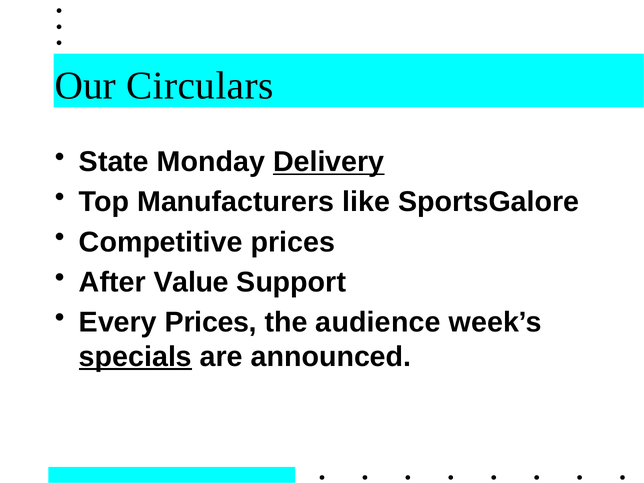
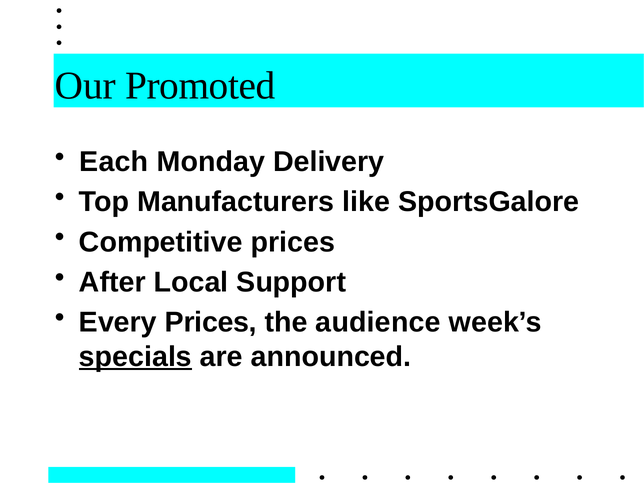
Circulars: Circulars -> Promoted (200, 86)
State: State -> Each (114, 162)
Delivery underline: present -> none (329, 162)
Value: Value -> Local (191, 282)
